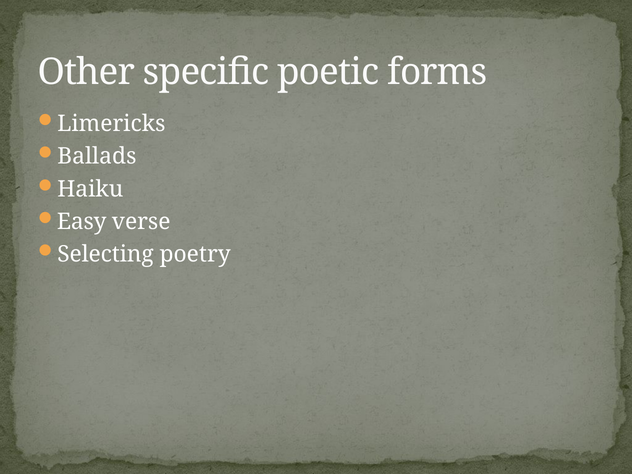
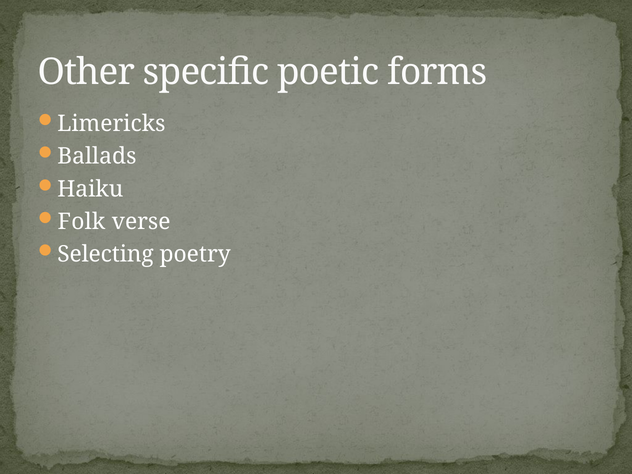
Easy: Easy -> Folk (81, 222)
